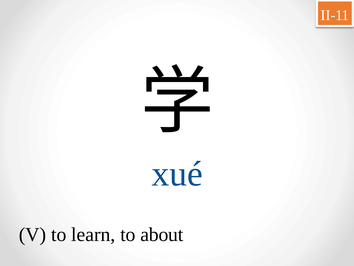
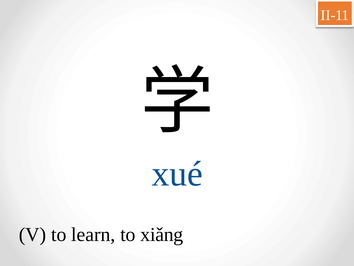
about: about -> xiǎng (162, 234)
